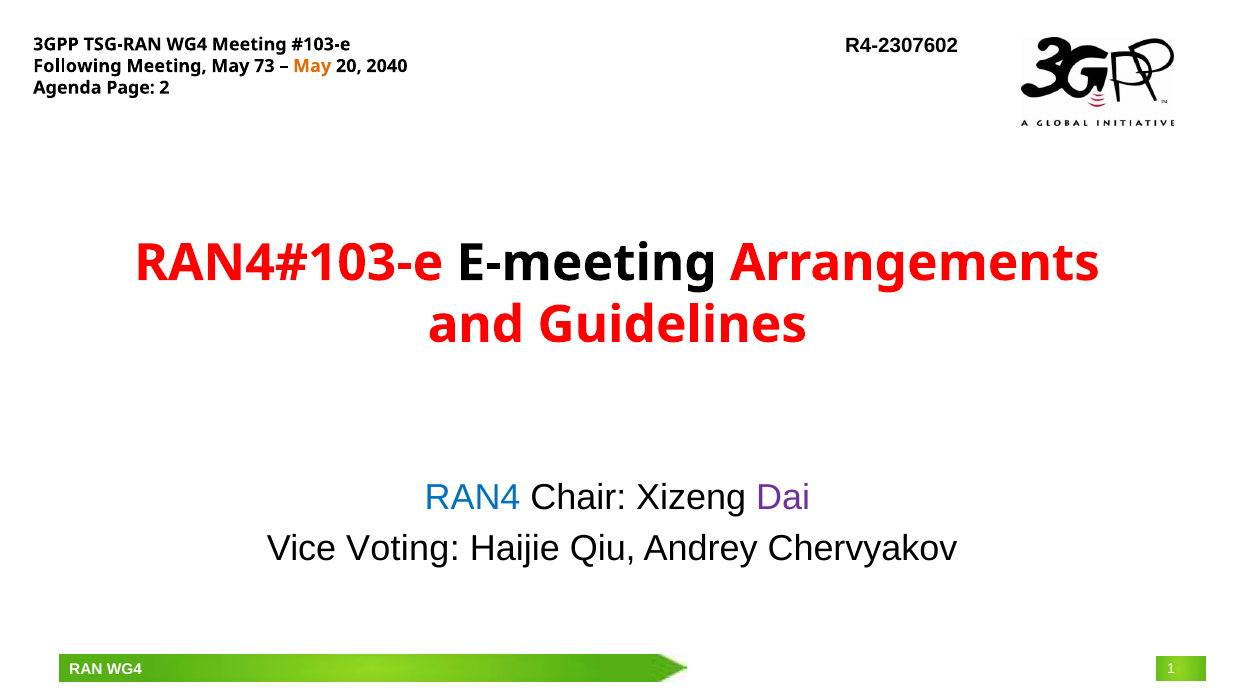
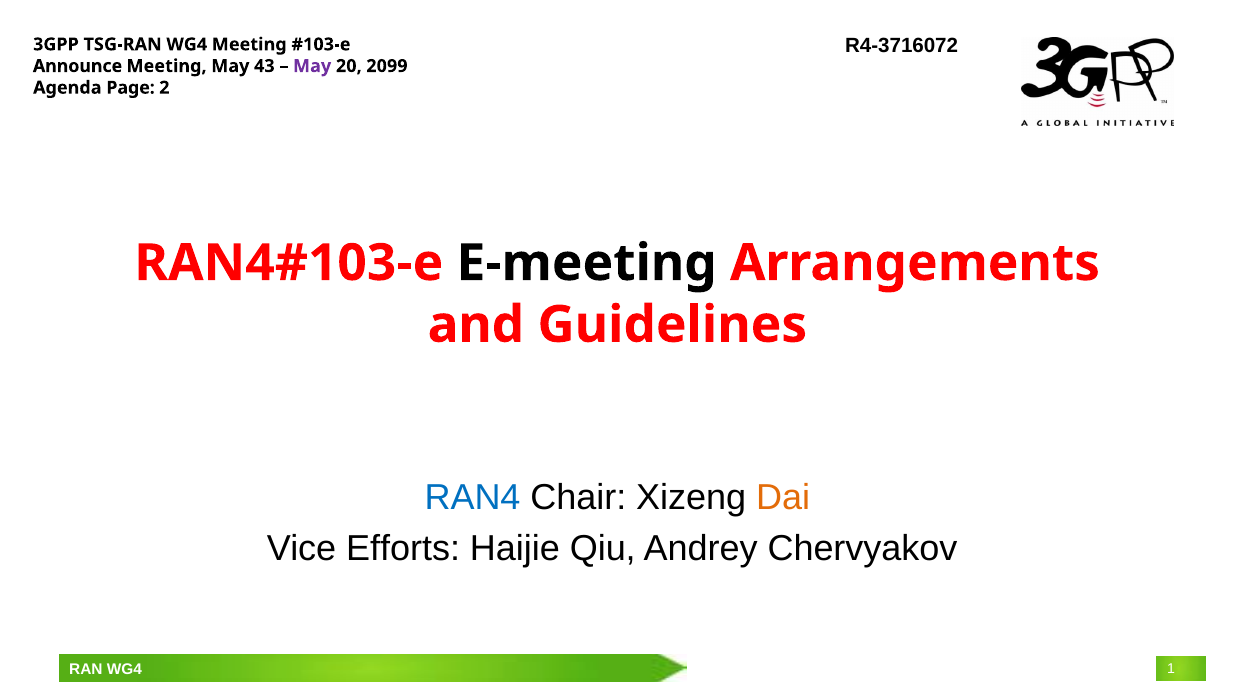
R4-2307602: R4-2307602 -> R4-3716072 (902, 46)
Following: Following -> Announce (78, 66)
73: 73 -> 43 (264, 66)
May colour: orange -> purple (312, 66)
2040: 2040 -> 2099 (387, 66)
Dai colour: purple -> orange (783, 498)
Voting: Voting -> Efforts (403, 548)
